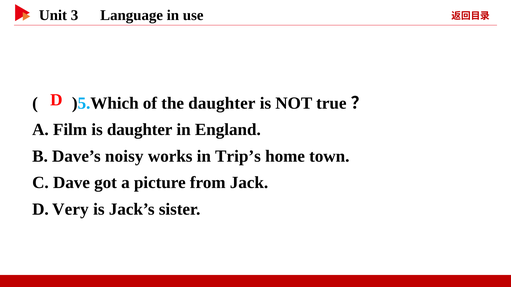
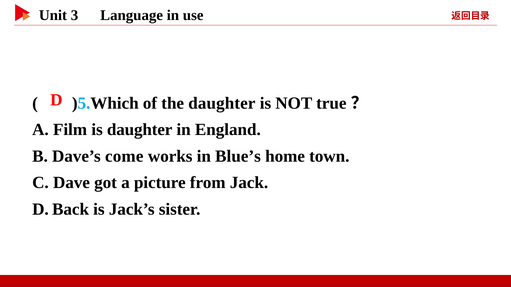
noisy: noisy -> come (124, 156)
Trip’s: Trip’s -> Blue’s (238, 156)
Very: Very -> Back (71, 210)
